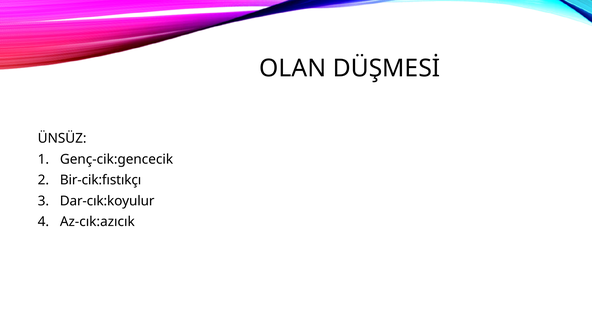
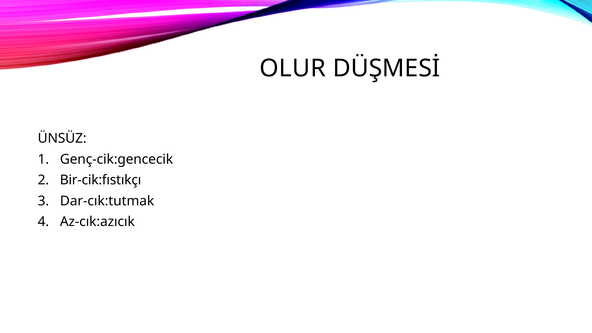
OLAN: OLAN -> OLUR (293, 68)
Dar-cık:koyulur: Dar-cık:koyulur -> Dar-cık:tutmak (107, 201)
